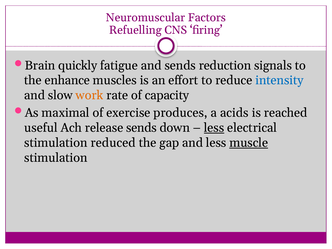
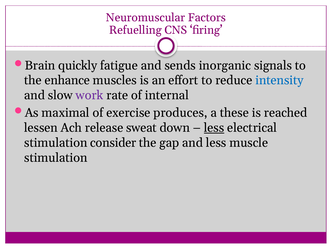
reduction: reduction -> inorganic (225, 65)
work colour: orange -> purple (90, 95)
capacity: capacity -> internal (167, 95)
acids: acids -> these (234, 113)
useful: useful -> lessen (41, 128)
release sends: sends -> sweat (141, 128)
reduced: reduced -> consider (113, 143)
muscle underline: present -> none (249, 143)
